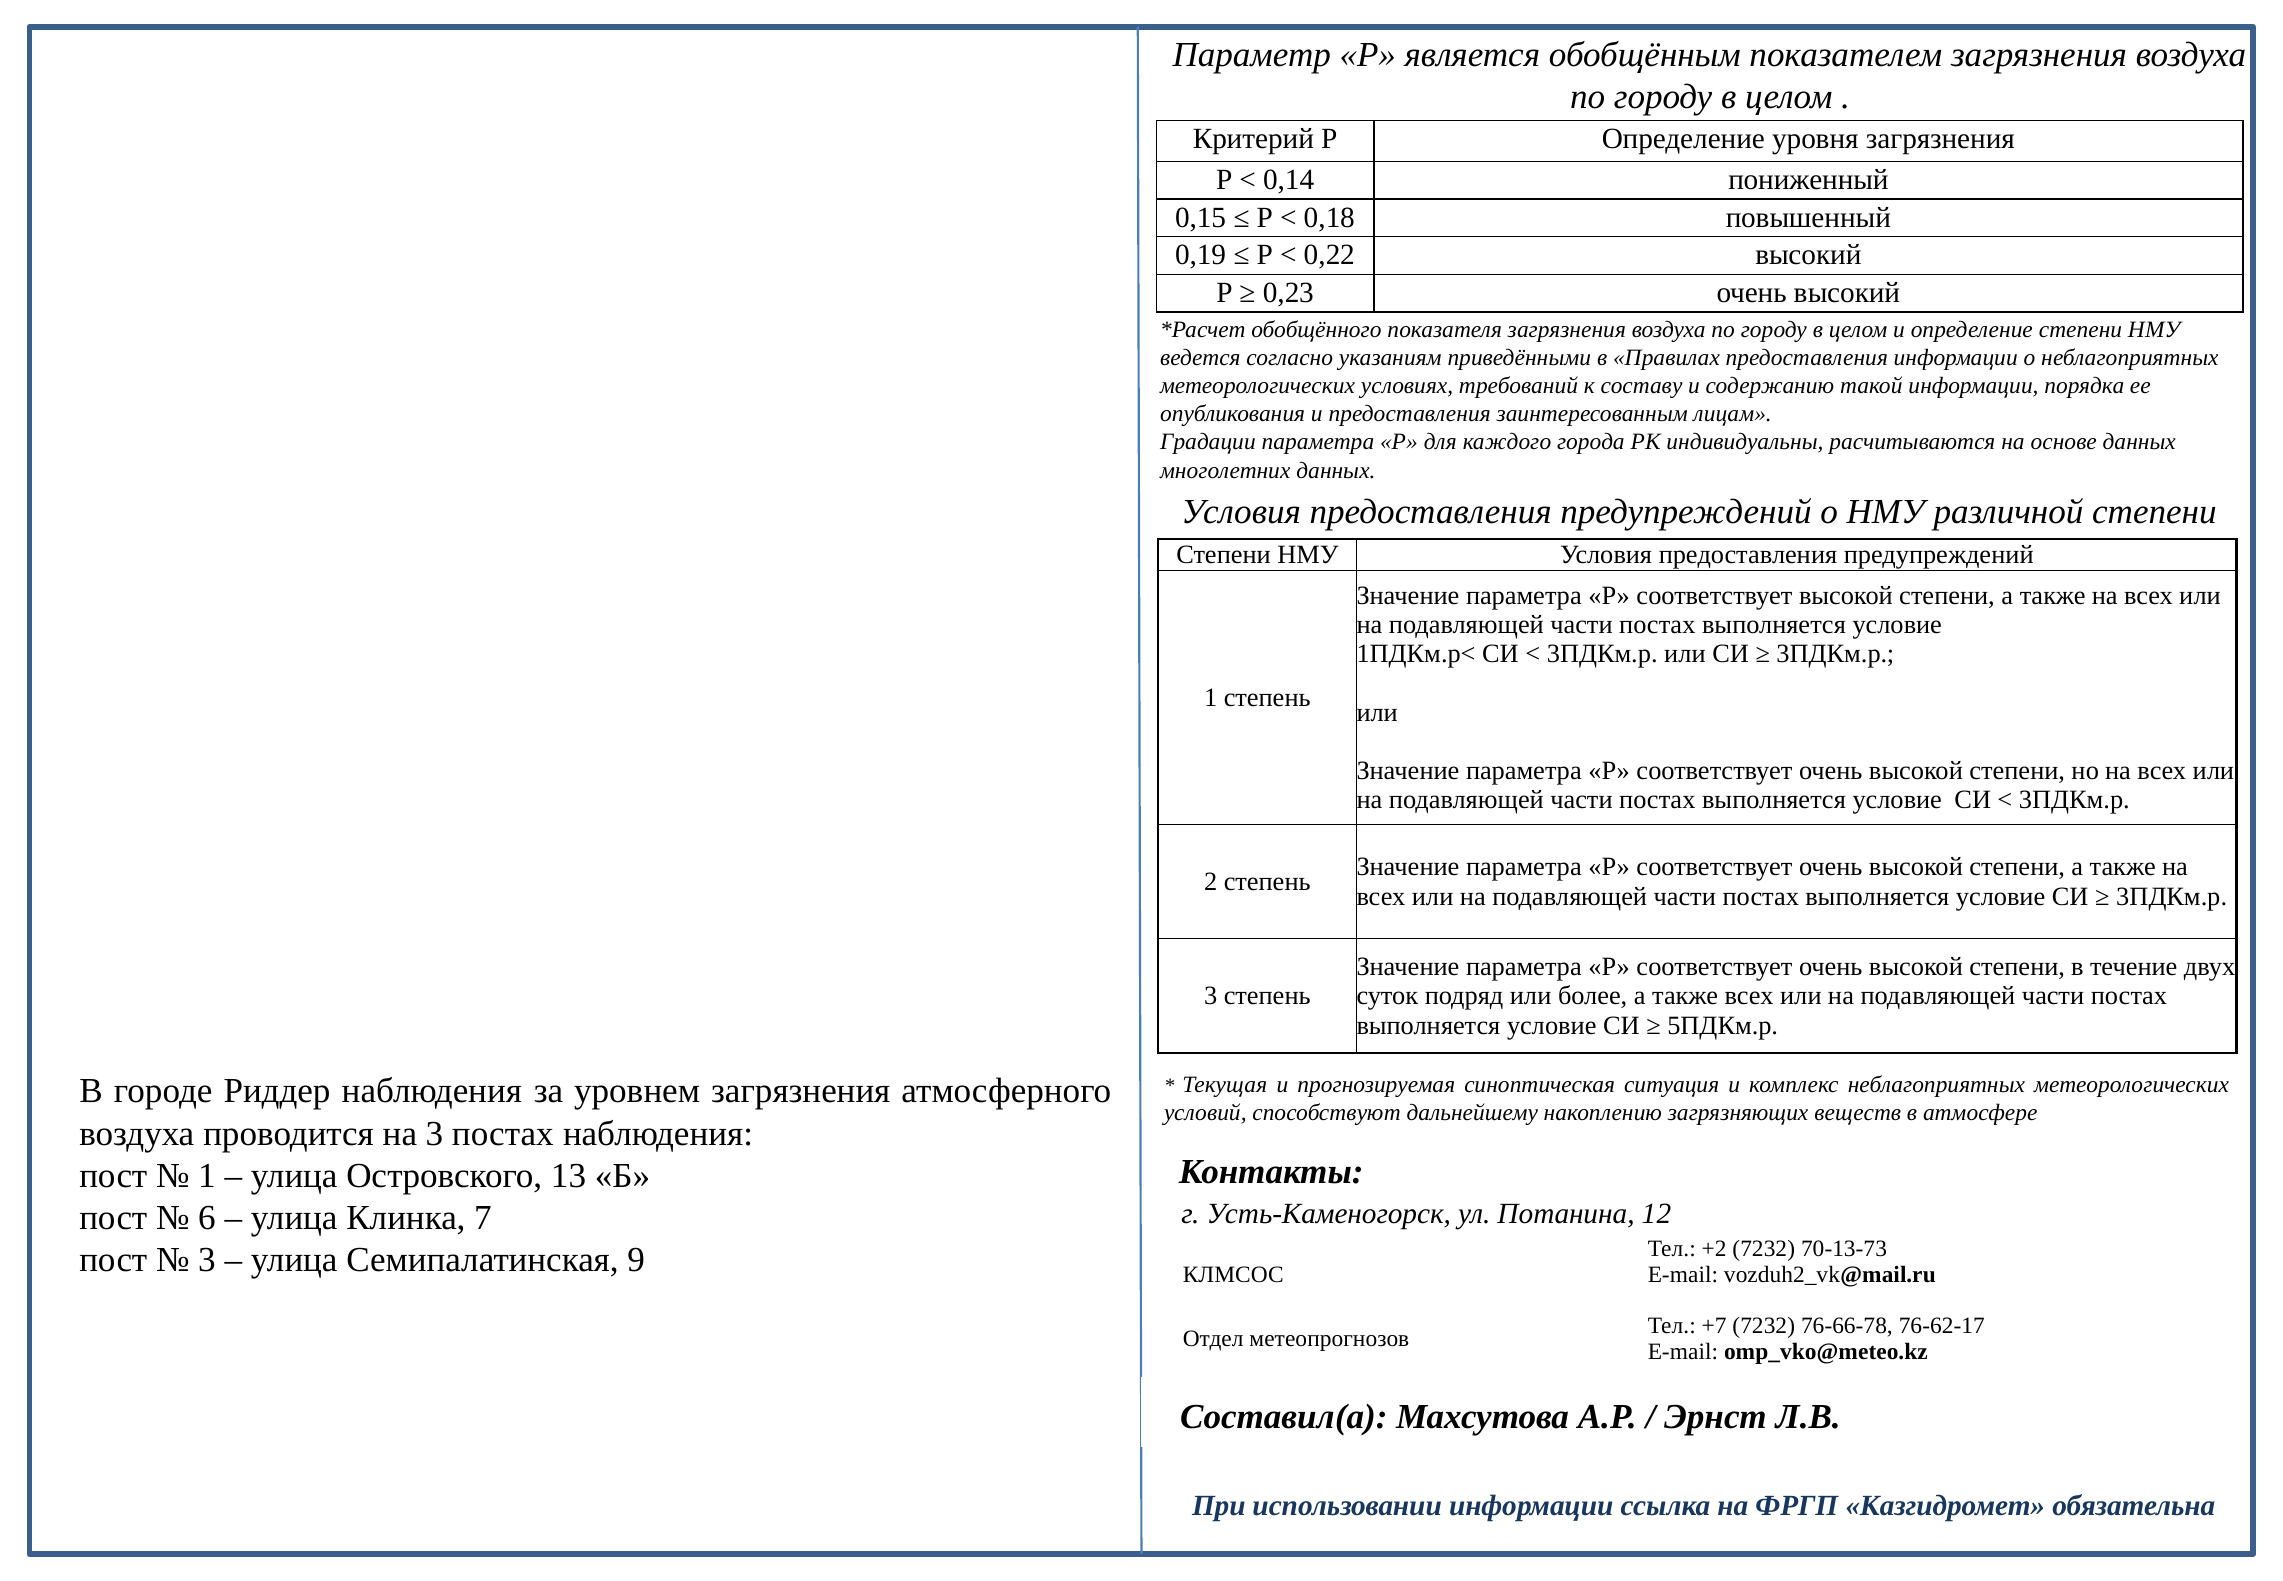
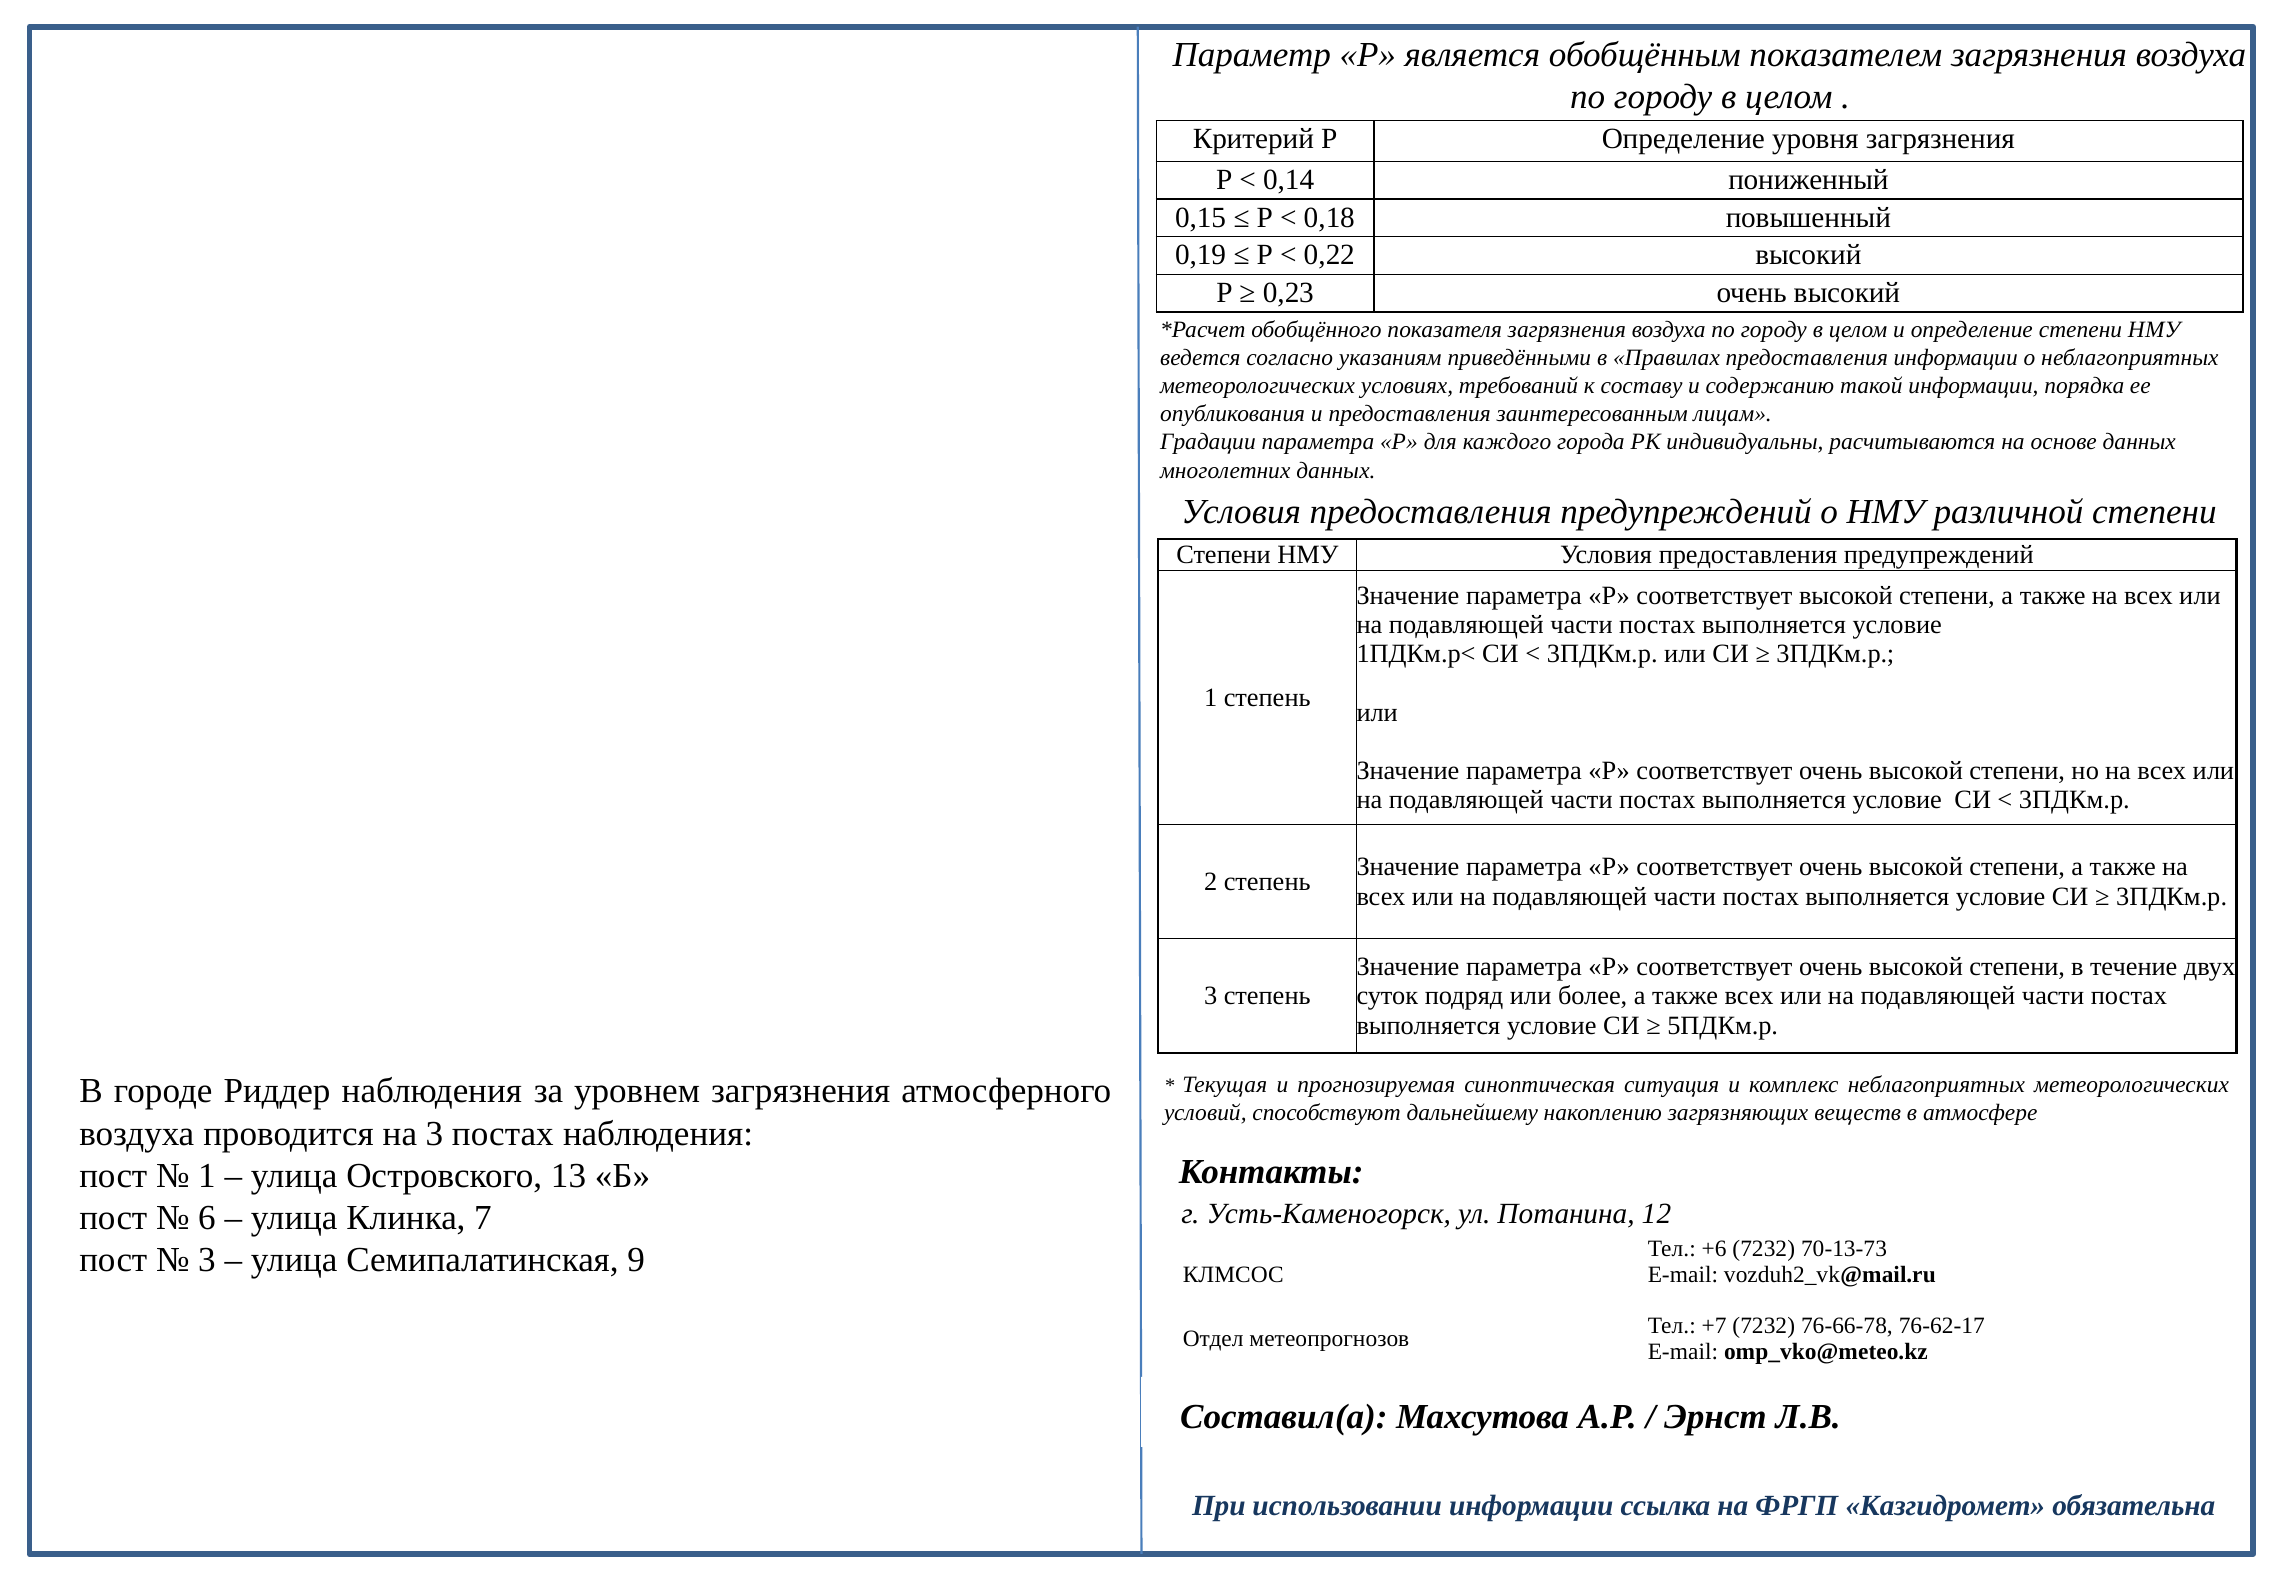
+2: +2 -> +6 (1714, 1248)
